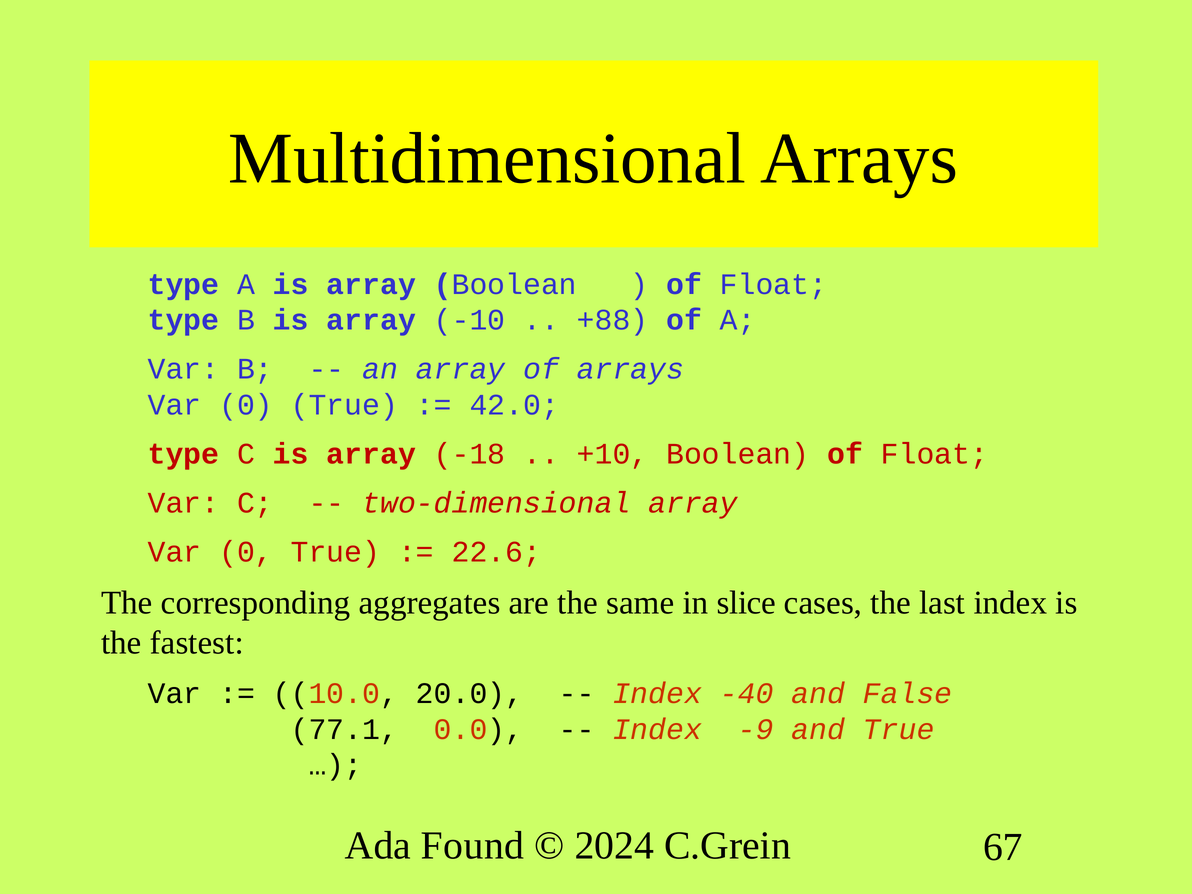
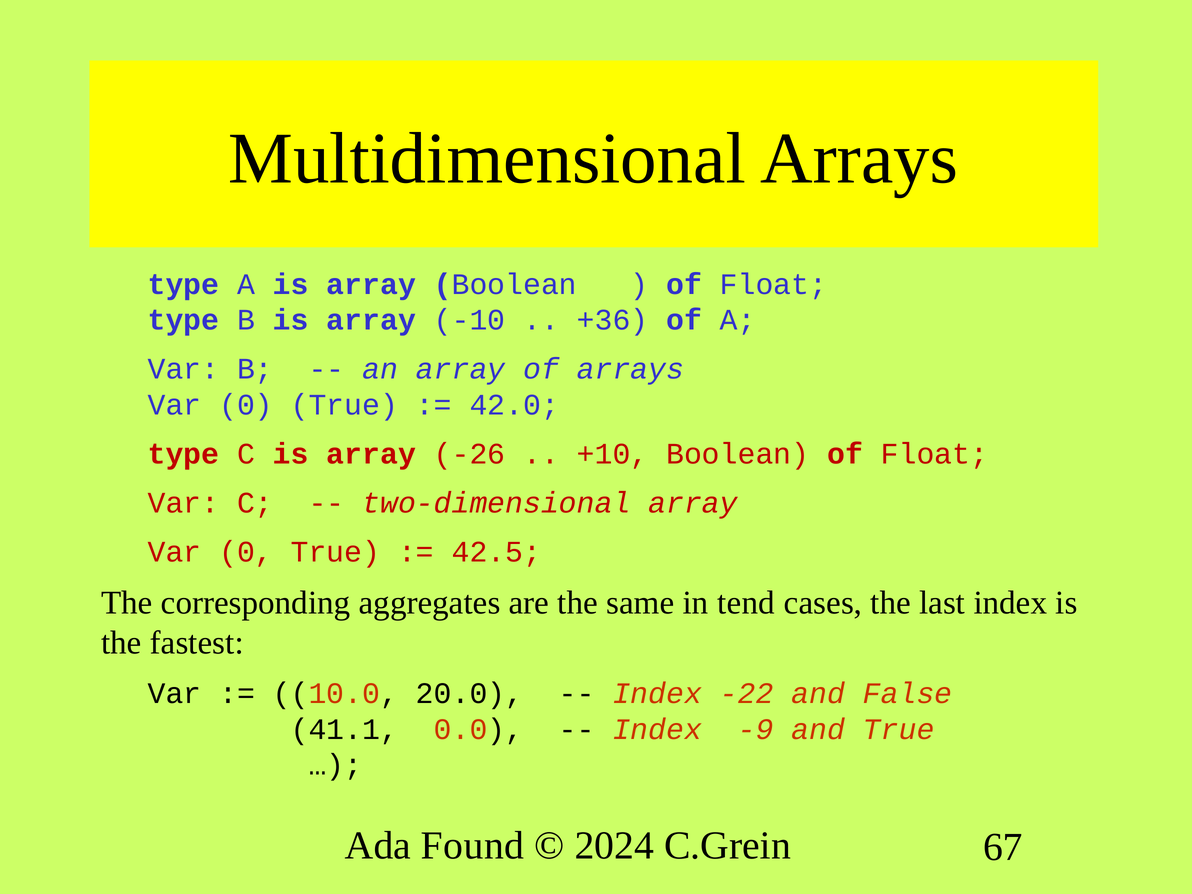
+88: +88 -> +36 (613, 320)
-18: -18 -> -26 (470, 454)
22.6: 22.6 -> 42.5 (496, 552)
slice: slice -> tend (746, 603)
-40: -40 -> -22 (747, 694)
77.1: 77.1 -> 41.1 (344, 729)
